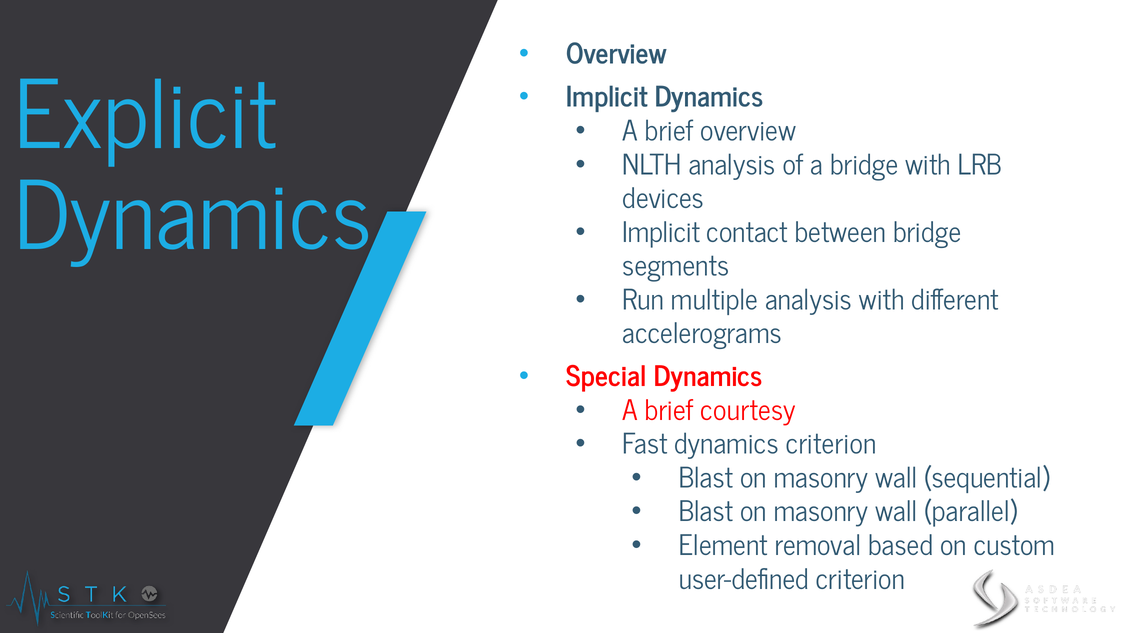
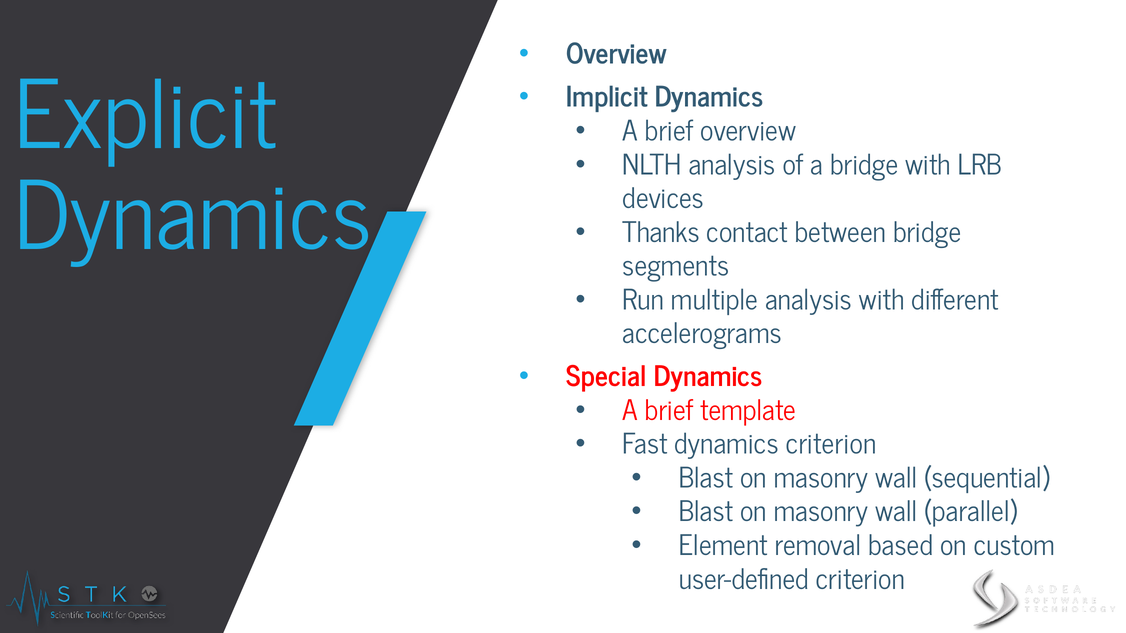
Implicit: Implicit -> Thanks (661, 233)
courtesy: courtesy -> template (748, 411)
